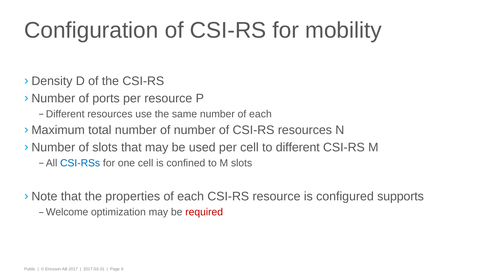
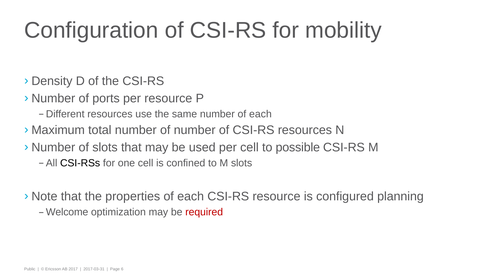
to different: different -> possible (298, 147)
CSI-RSs colour: blue -> black (80, 163)
supports: supports -> planning (400, 196)
